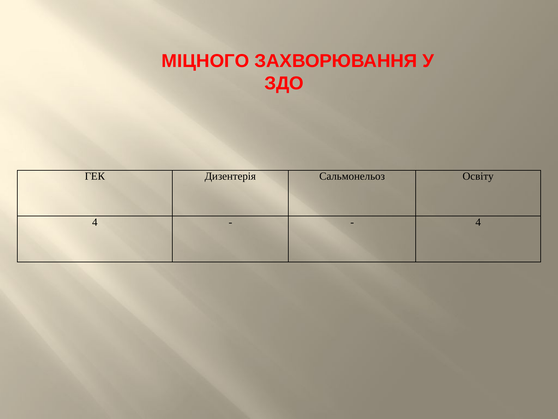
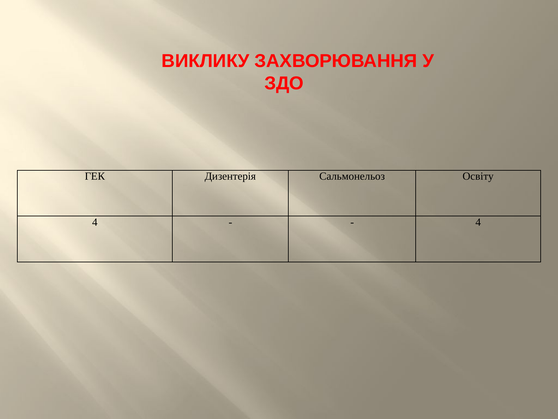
МІЦНОГО: МІЦНОГО -> ВИКЛИКУ (206, 61)
